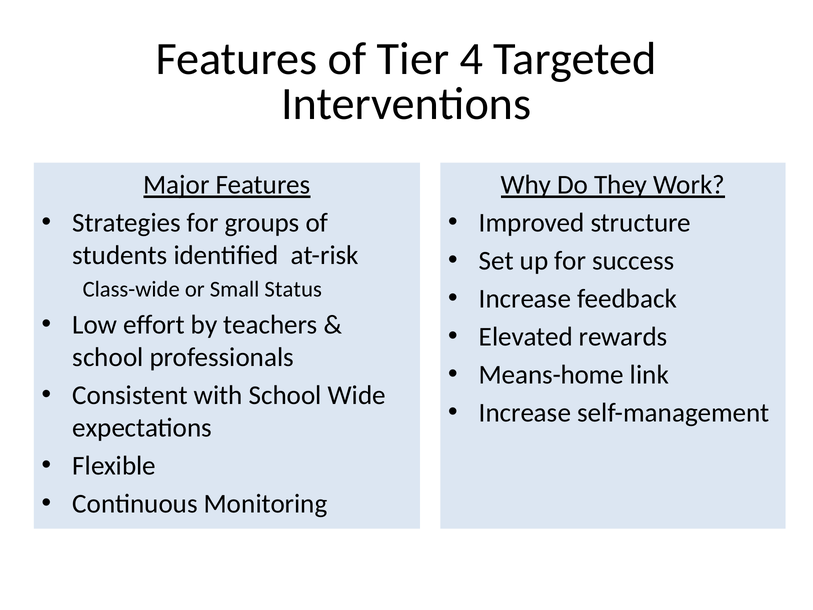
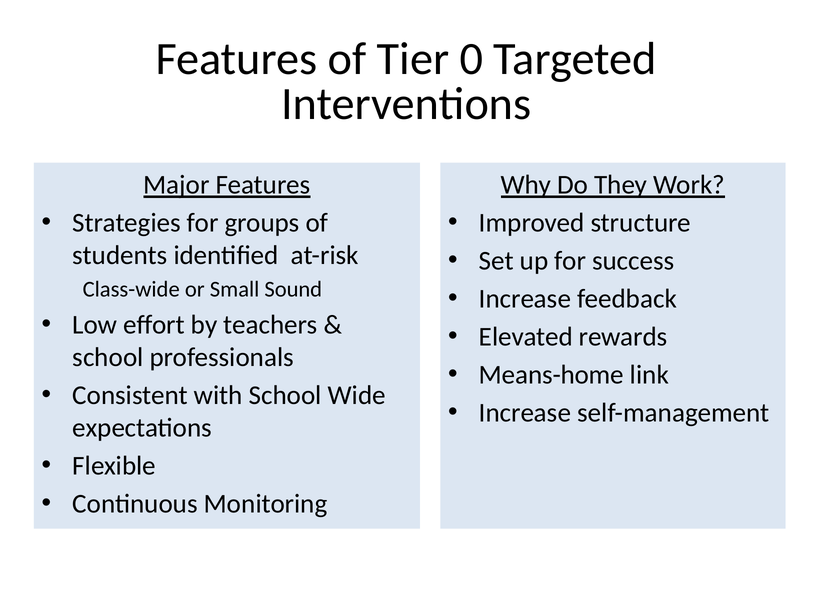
4: 4 -> 0 (471, 59)
Status: Status -> Sound (293, 289)
